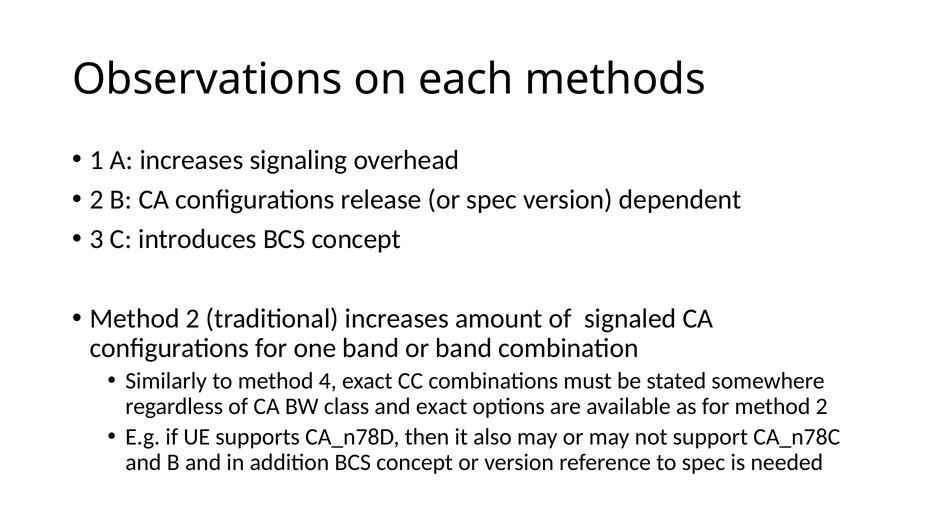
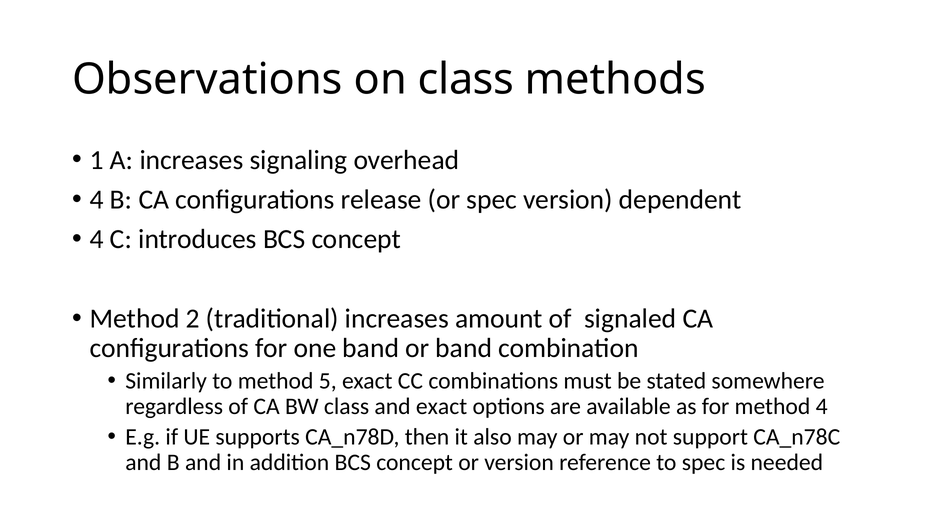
on each: each -> class (466, 79)
2: 2 -> 4 (97, 200)
3: 3 -> 4 (97, 239)
4: 4 -> 5 (328, 381)
for method 2: 2 -> 4 (822, 407)
